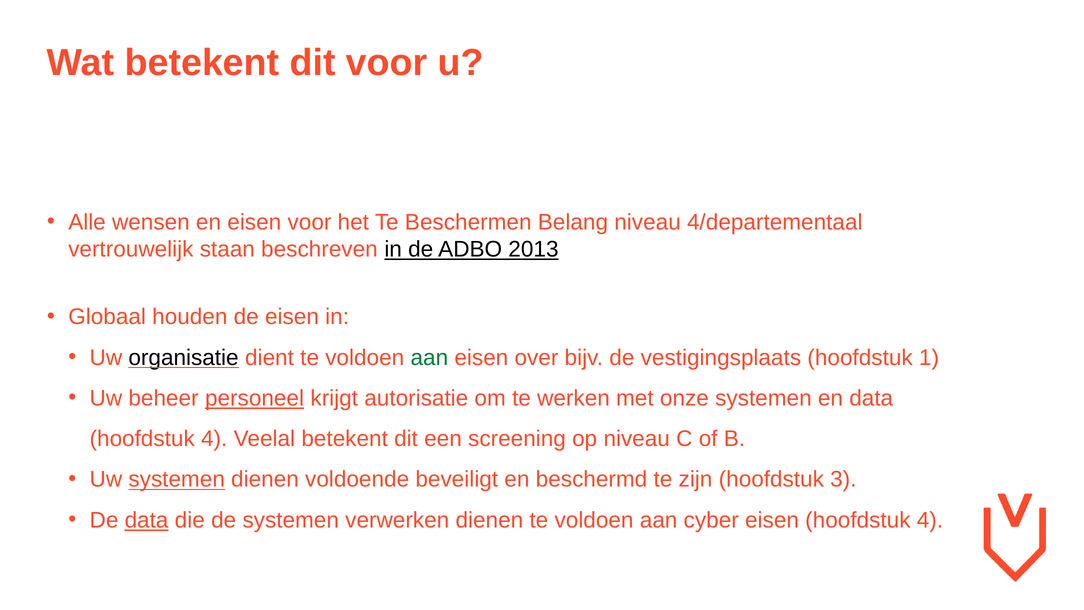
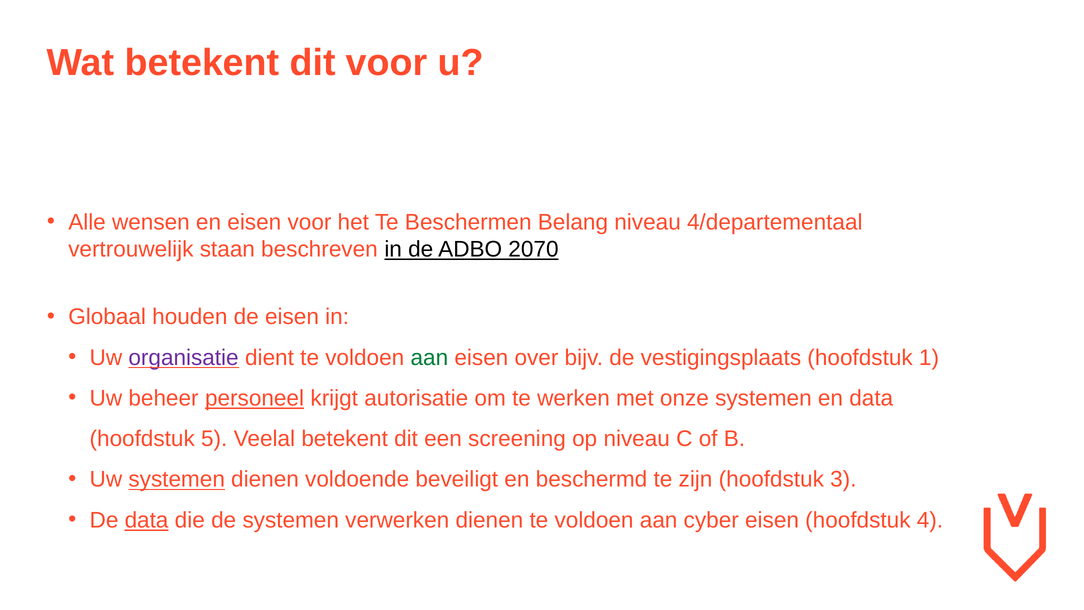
2013: 2013 -> 2070 (533, 249)
organisatie colour: black -> purple (184, 357)
4: 4 -> 5 (214, 439)
